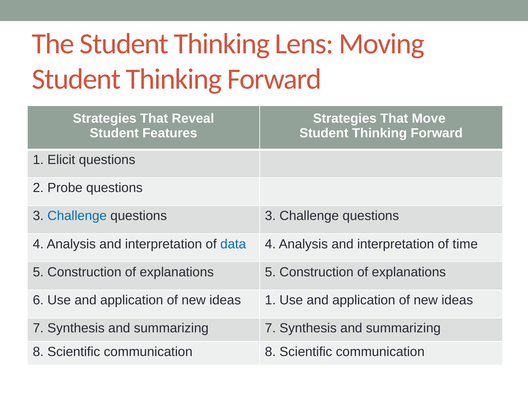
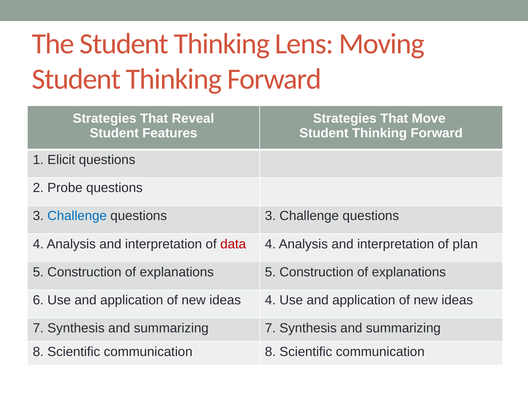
data colour: blue -> red (233, 244)
time: time -> plan (465, 244)
ideas 1: 1 -> 4 (270, 300)
